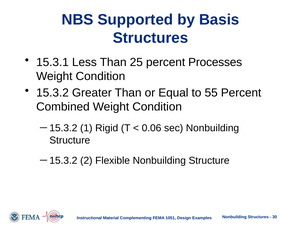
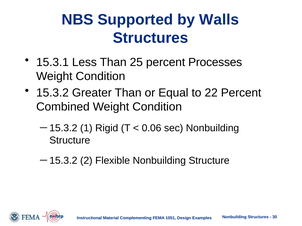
Basis: Basis -> Walls (219, 20)
55: 55 -> 22 (211, 93)
